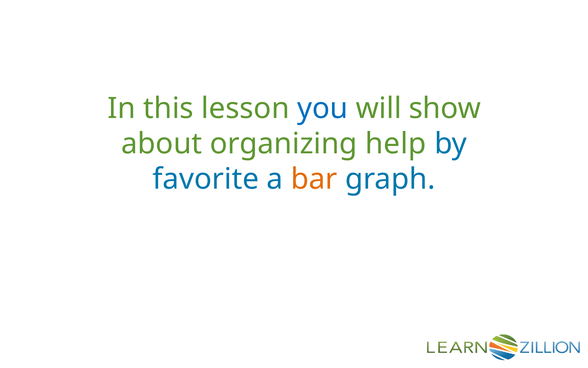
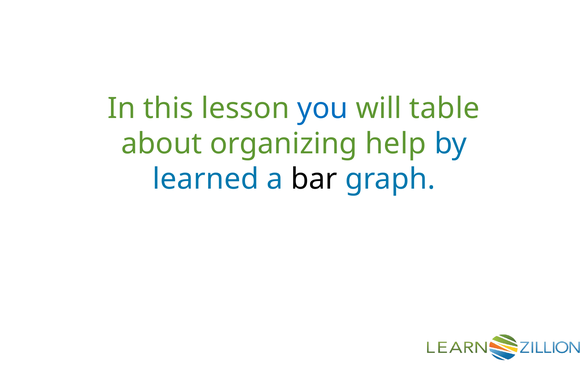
show: show -> table (445, 108)
favorite: favorite -> learned (206, 179)
bar colour: orange -> black (314, 179)
